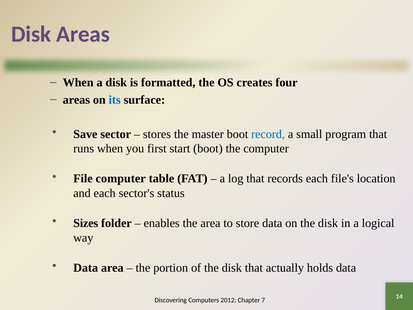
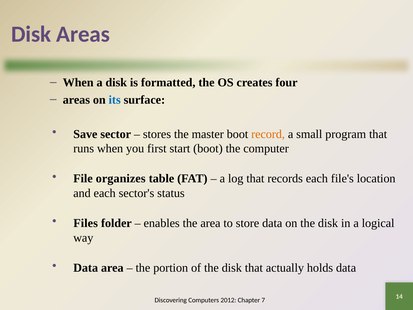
record colour: blue -> orange (268, 134)
File computer: computer -> organizes (121, 179)
Sizes: Sizes -> Files (86, 223)
